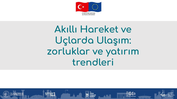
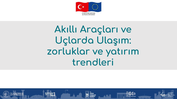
Hareket: Hareket -> Araçları (99, 30)
